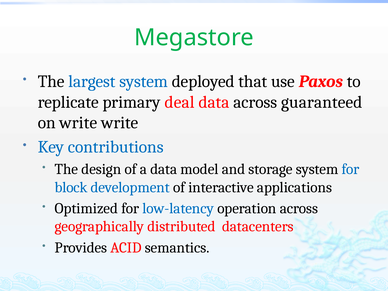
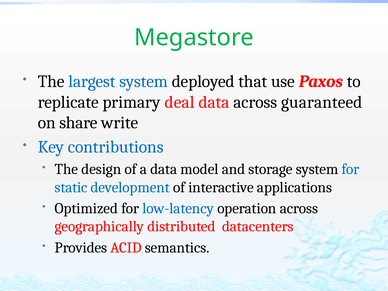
on write: write -> share (78, 123)
block: block -> static (71, 187)
